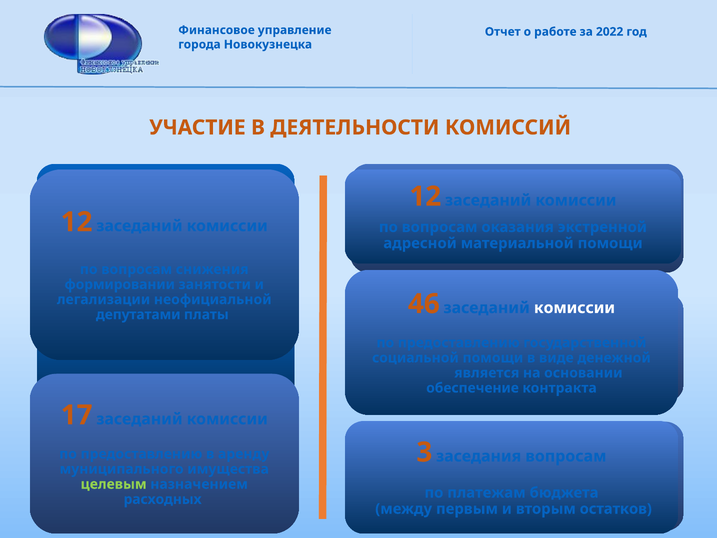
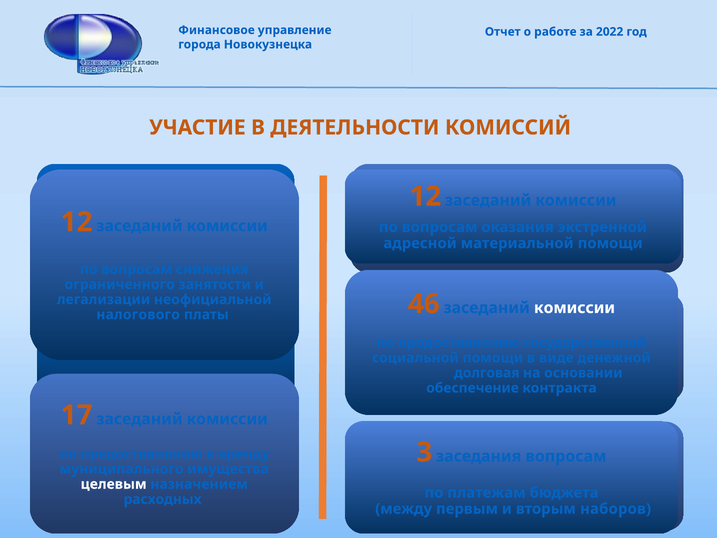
формировании: формировании -> ограниченного (120, 284)
депутатами: депутатами -> налогового (138, 314)
является: является -> долговая (487, 373)
целевым colour: light green -> white (114, 484)
остатков: остатков -> наборов (616, 509)
